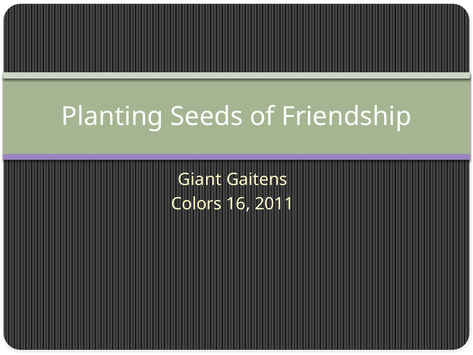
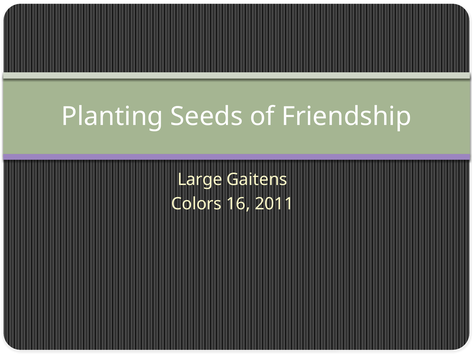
Giant: Giant -> Large (200, 179)
